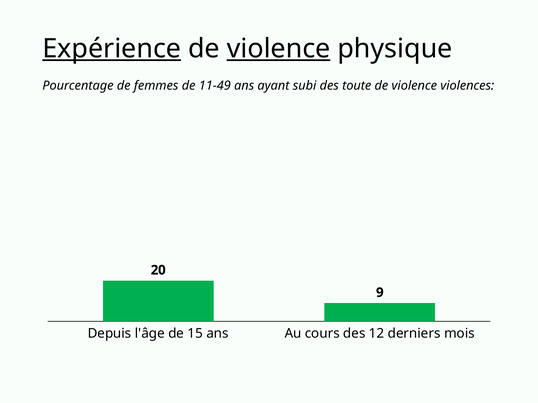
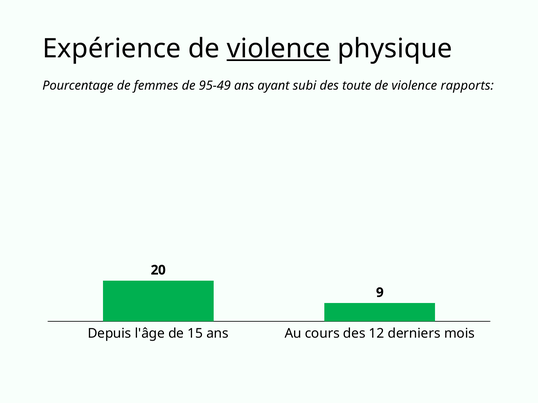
Expérience underline: present -> none (112, 49)
11-49: 11-49 -> 95-49 (215, 86)
violences: violences -> rapports (467, 86)
